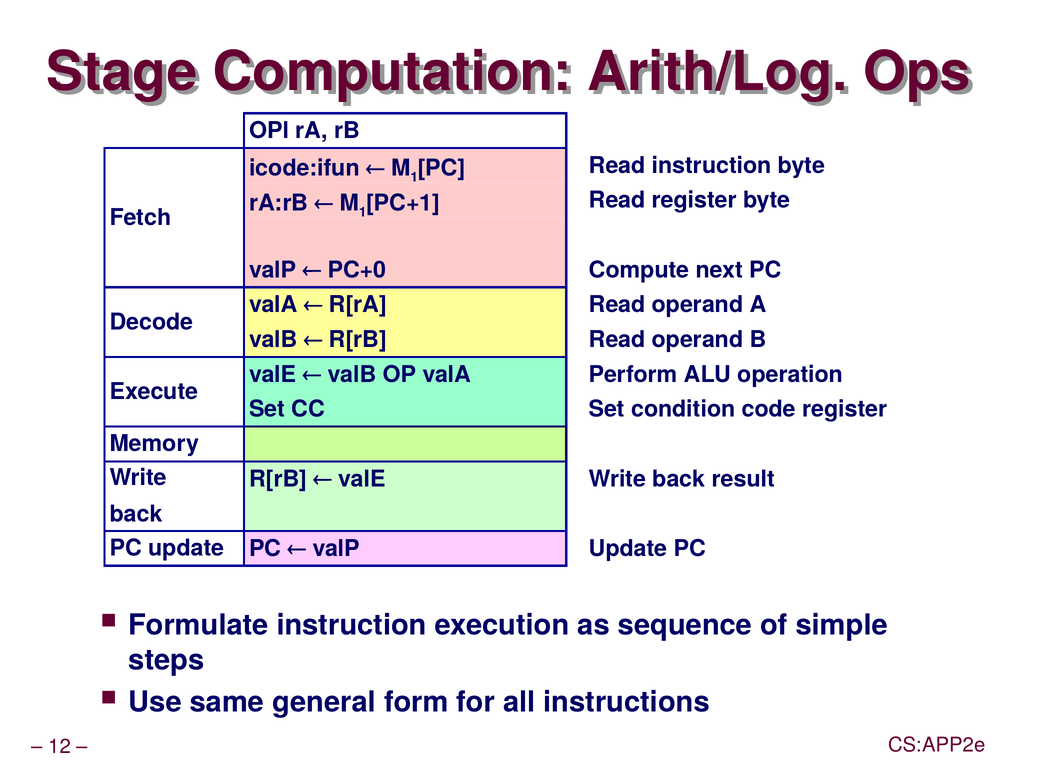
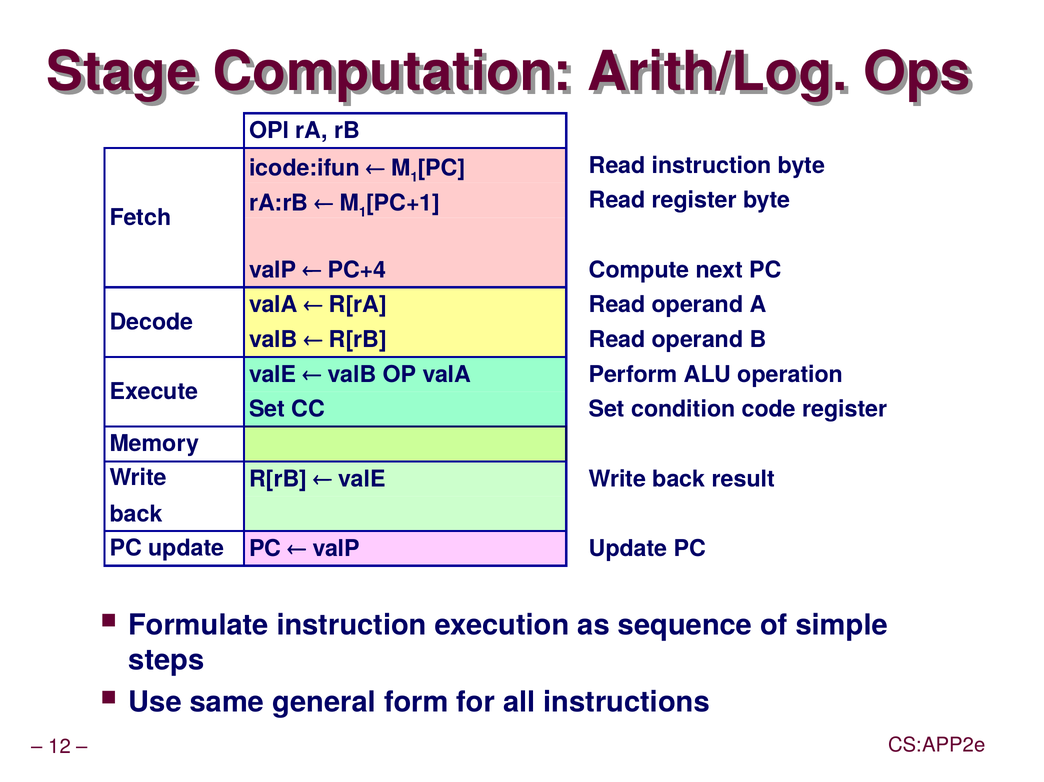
PC+0: PC+0 -> PC+4 (357, 270)
